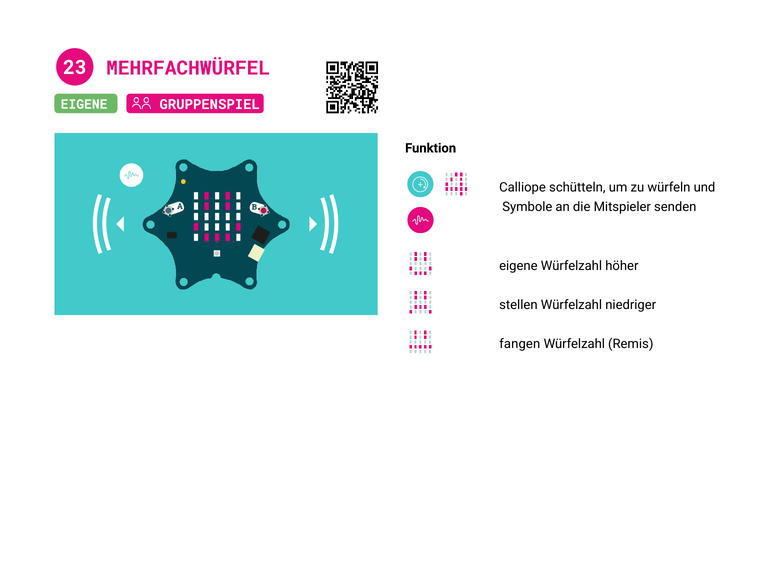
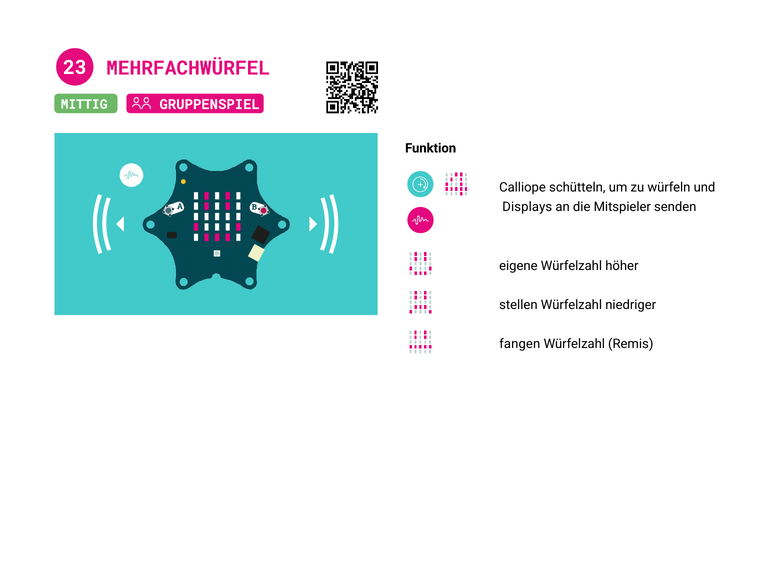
EIGENE: EIGENE -> MITTIG (84, 104)
Symbole: Symbole -> Displays (527, 207)
